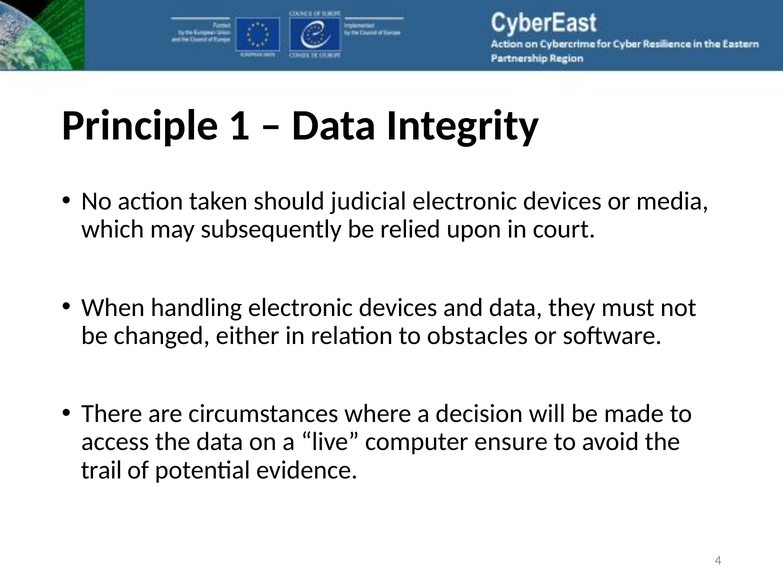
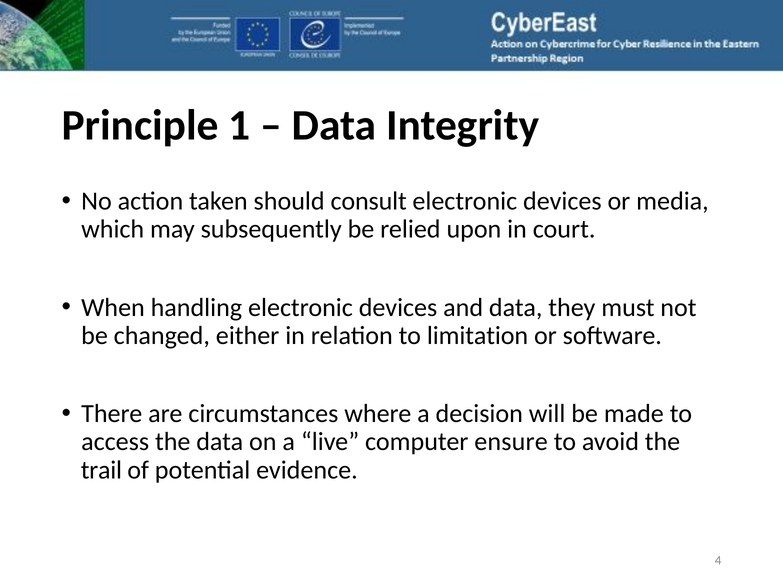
judicial: judicial -> consult (369, 201)
obstacles: obstacles -> limitation (478, 336)
